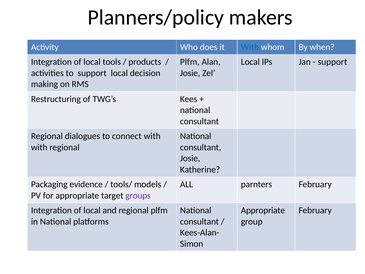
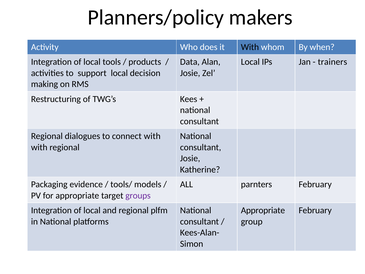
With colour: blue -> black (250, 47)
Plfm: Plfm -> Data (190, 62)
support: support -> trainers (332, 62)
